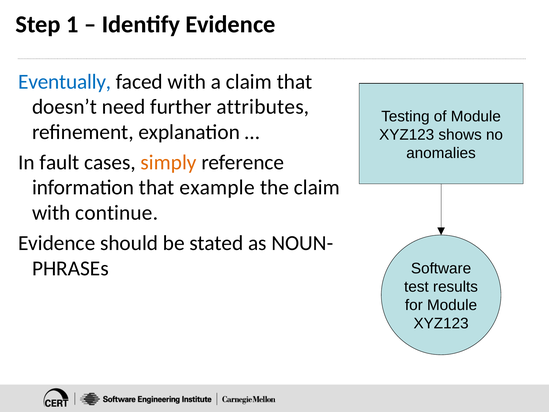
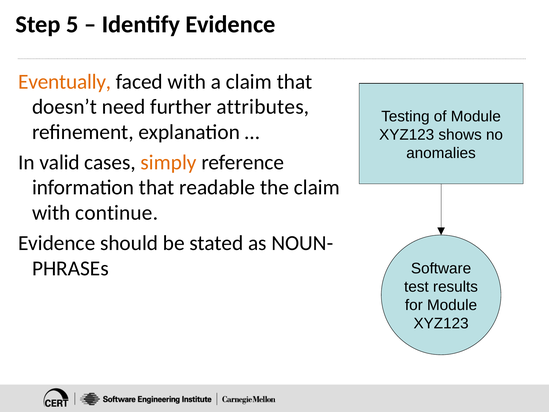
1: 1 -> 5 (72, 24)
Eventually colour: blue -> orange (65, 82)
fault: fault -> valid (60, 162)
example: example -> readable (217, 187)
